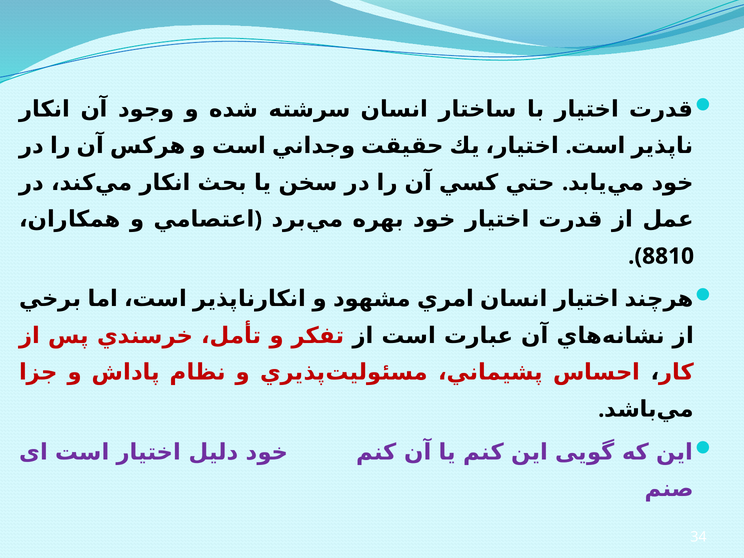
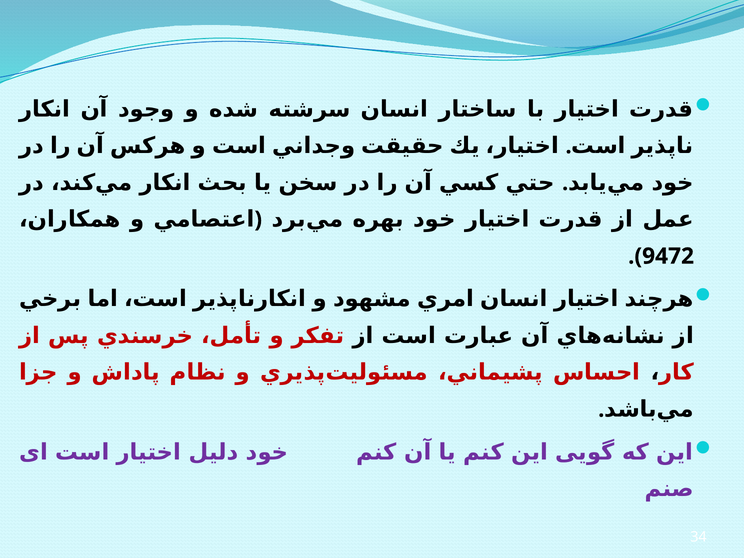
8810: 8810 -> 9472 (668, 256)
